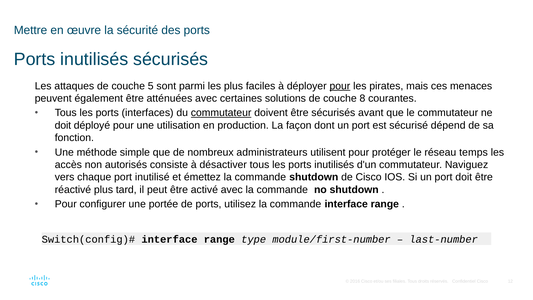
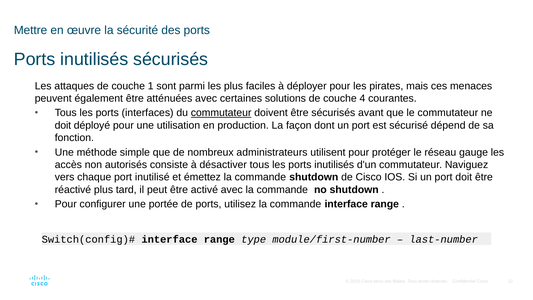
5: 5 -> 1 (151, 86)
pour underline: present -> none (340, 86)
8: 8 -> 4 (362, 98)
temps: temps -> gauge (474, 152)
